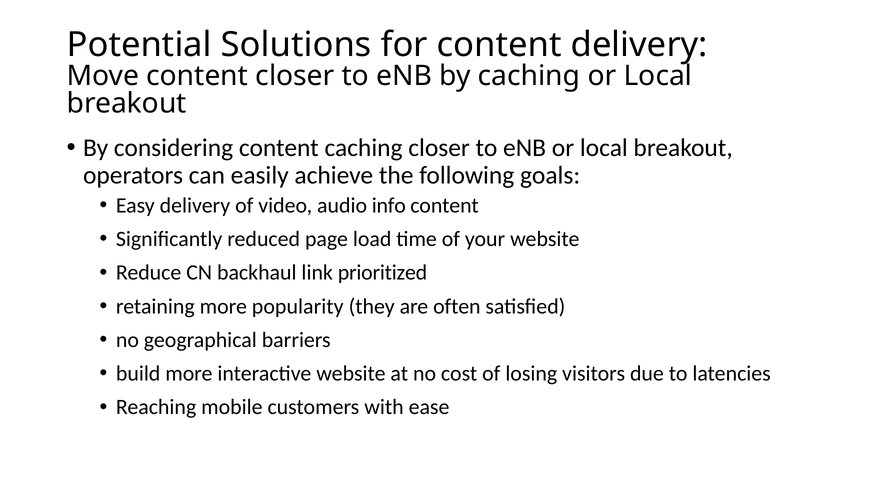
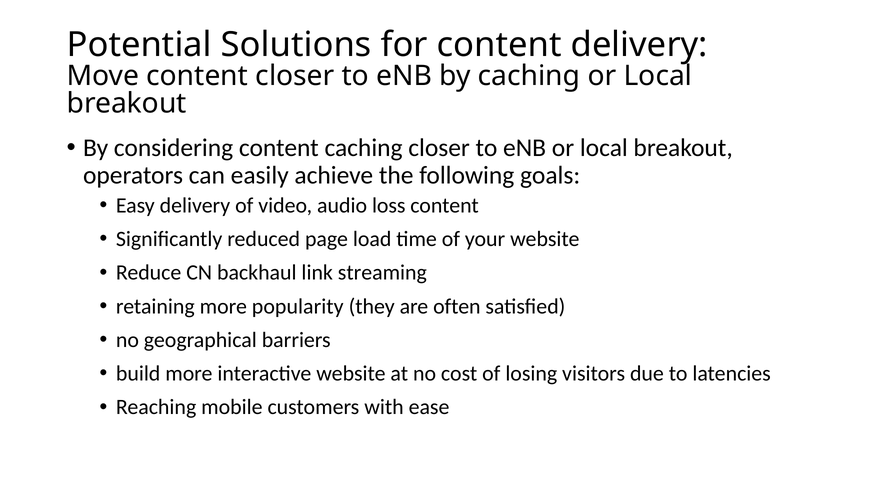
info: info -> loss (389, 206)
prioritized: prioritized -> streaming (382, 273)
